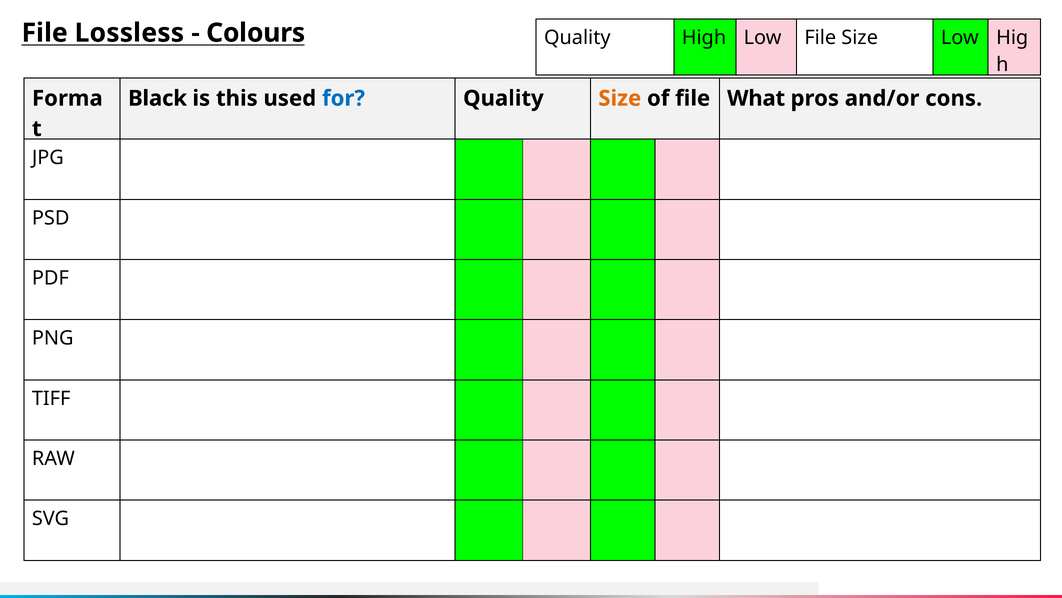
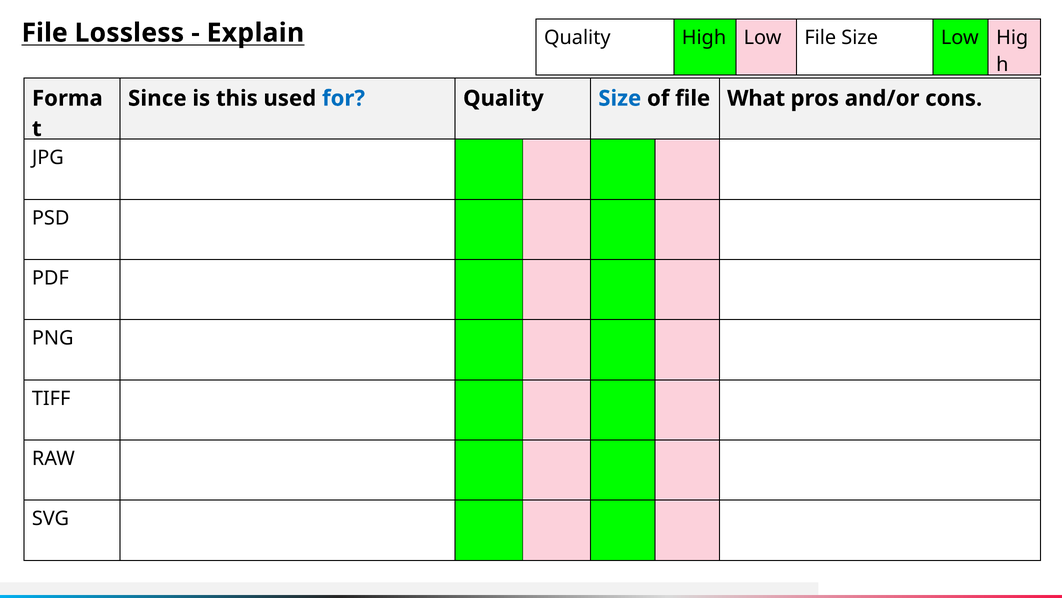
Colours: Colours -> Explain (255, 33)
Black: Black -> Since (157, 98)
Size colour: orange -> blue (620, 98)
